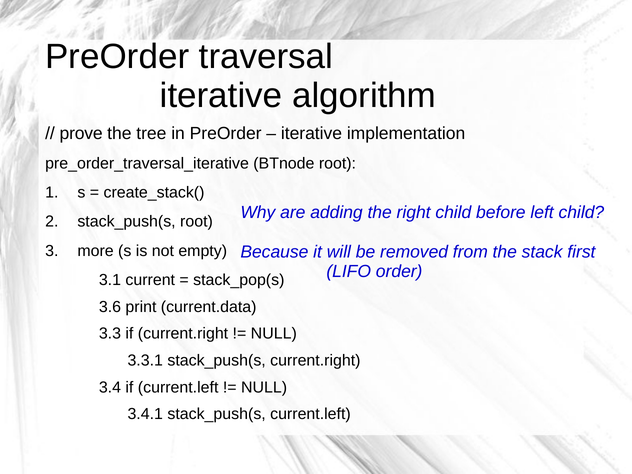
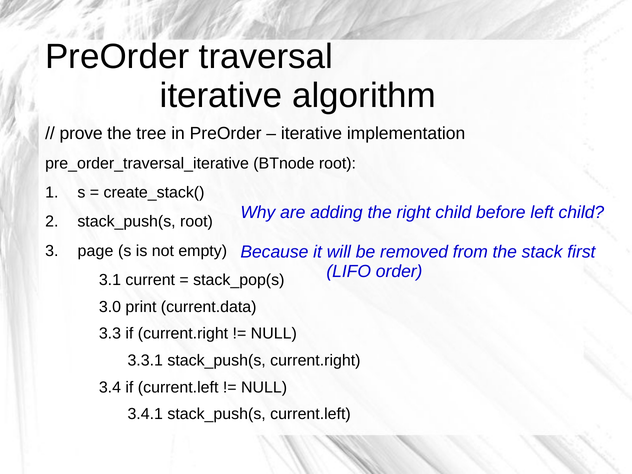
more: more -> page (95, 251)
3.6: 3.6 -> 3.0 (110, 307)
